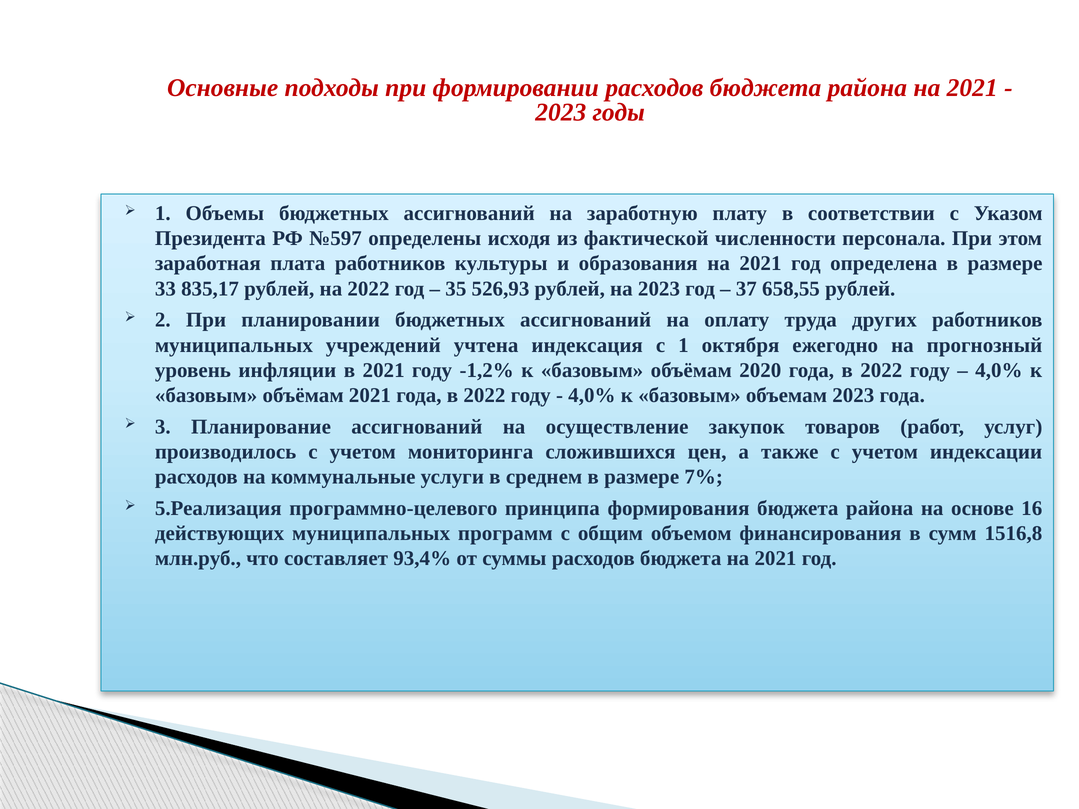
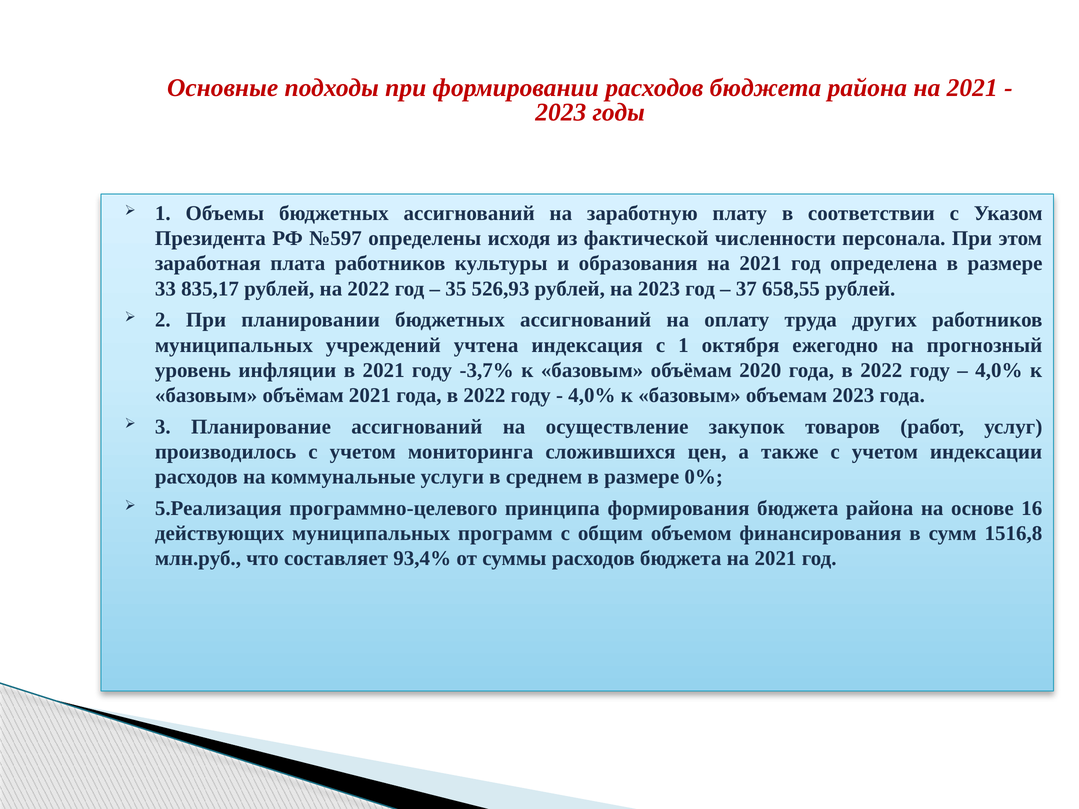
-1,2%: -1,2% -> -3,7% (487, 370)
7%: 7% -> 0% (704, 477)
